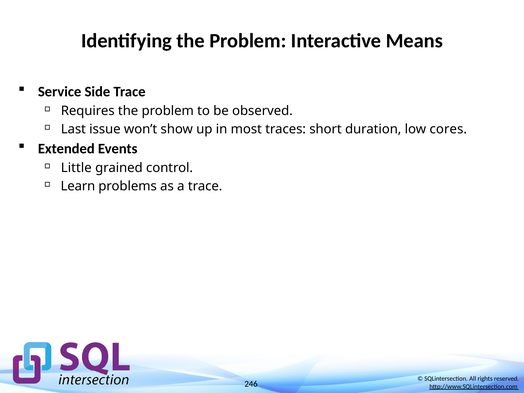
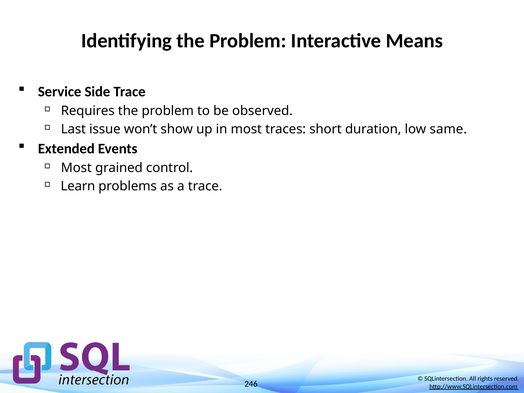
cores: cores -> same (448, 129)
Little: Little -> Most (76, 168)
